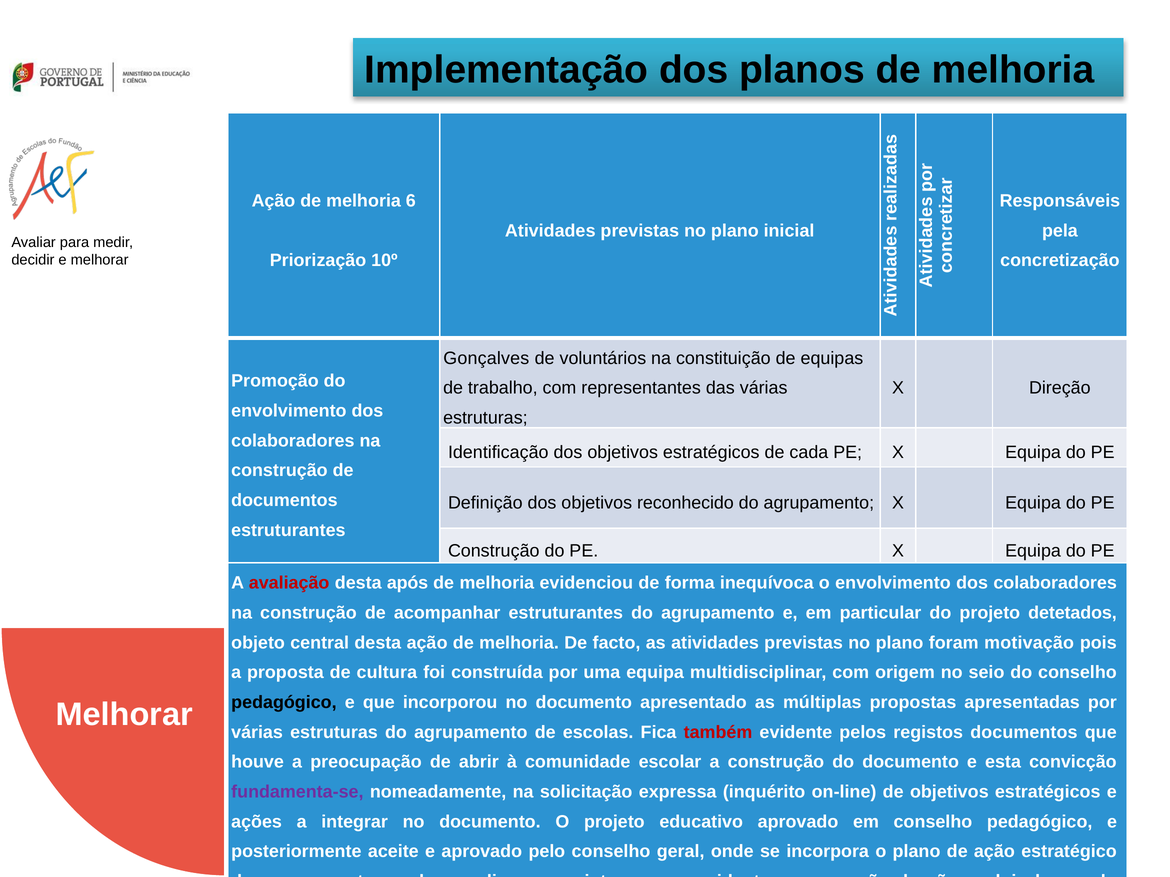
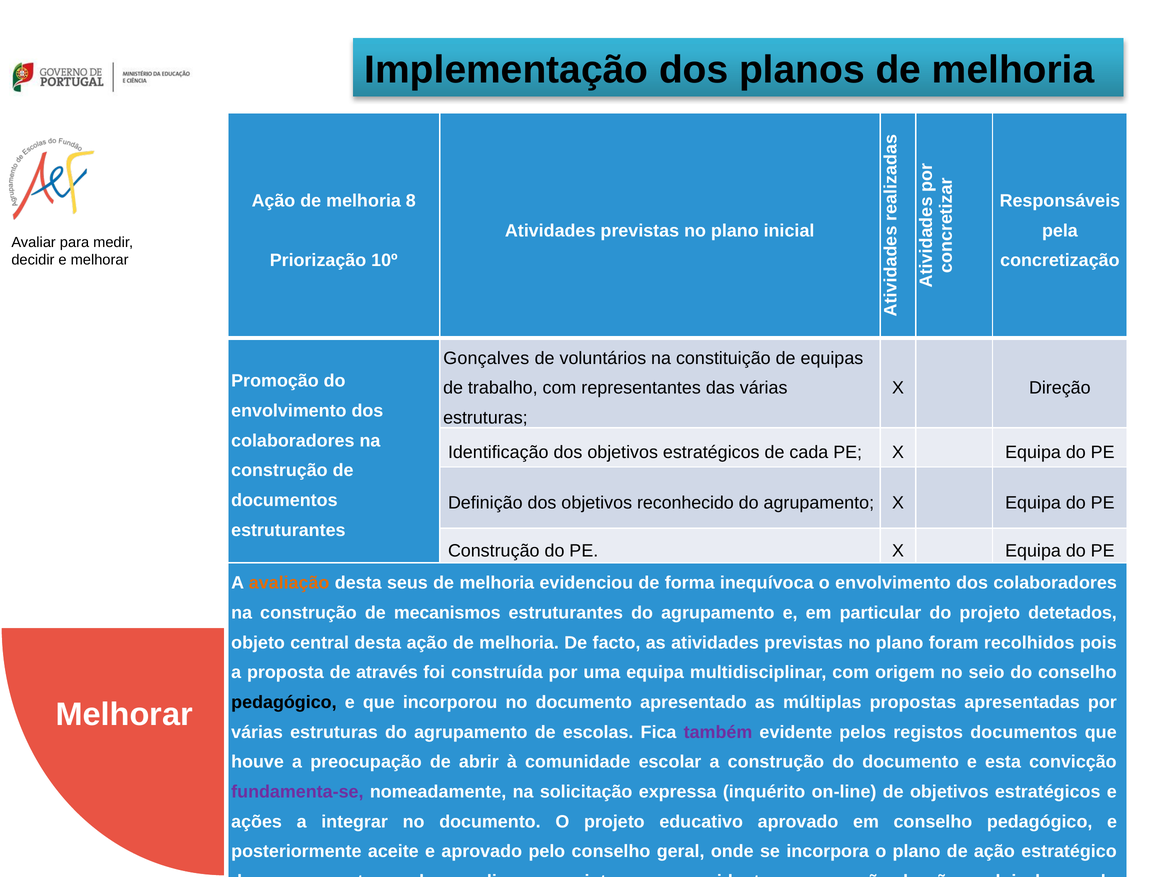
6: 6 -> 8 (411, 201)
avaliação colour: red -> orange (289, 583)
após: após -> seus (407, 583)
acompanhar: acompanhar -> mecanismos (447, 613)
motivação: motivação -> recolhidos (1029, 643)
cultura: cultura -> através (387, 673)
também colour: red -> purple (718, 733)
